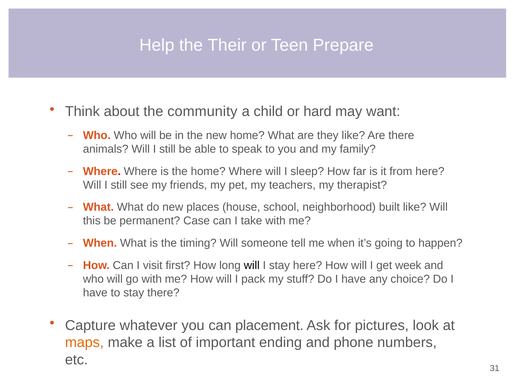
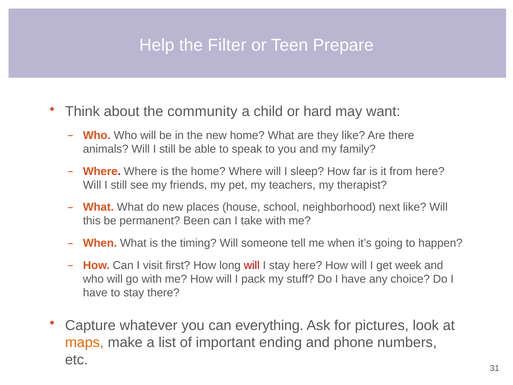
Their: Their -> Filter (227, 45)
built: built -> next (389, 207)
Case: Case -> Been (197, 221)
will colour: black -> red (252, 265)
placement: placement -> everything (269, 325)
